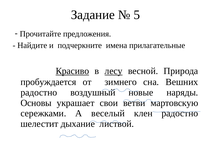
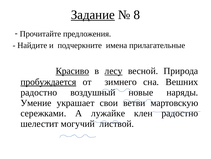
Задание underline: none -> present (93, 15)
5: 5 -> 8 (137, 15)
пробуждается underline: none -> present (48, 82)
Основы: Основы -> Умение (36, 102)
веселый: веселый -> лужайке (108, 113)
дыхание: дыхание -> могучий (78, 123)
